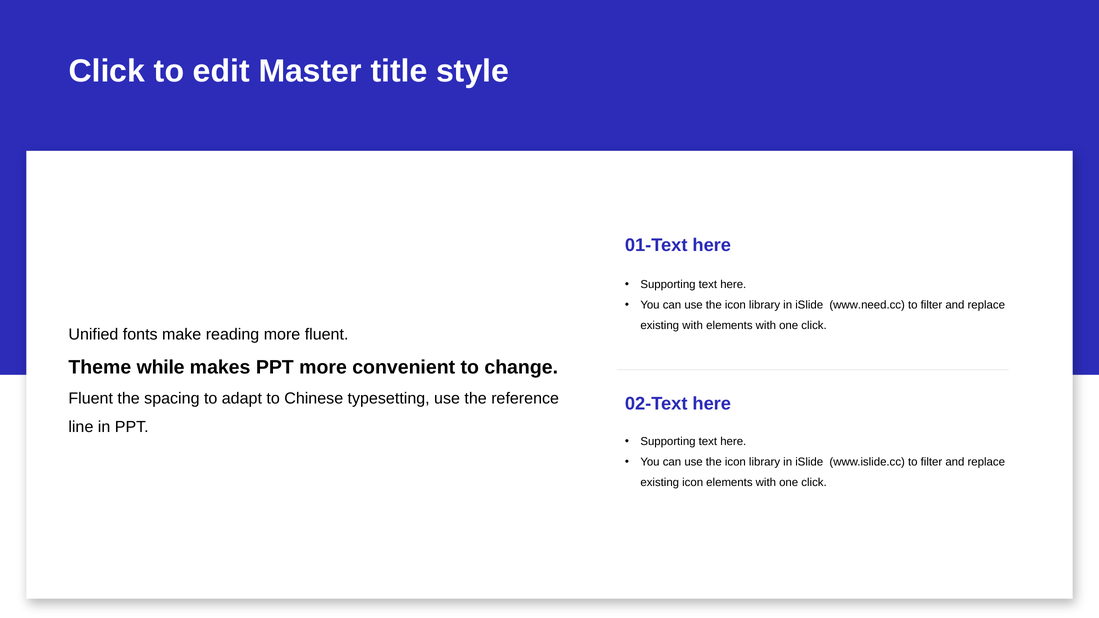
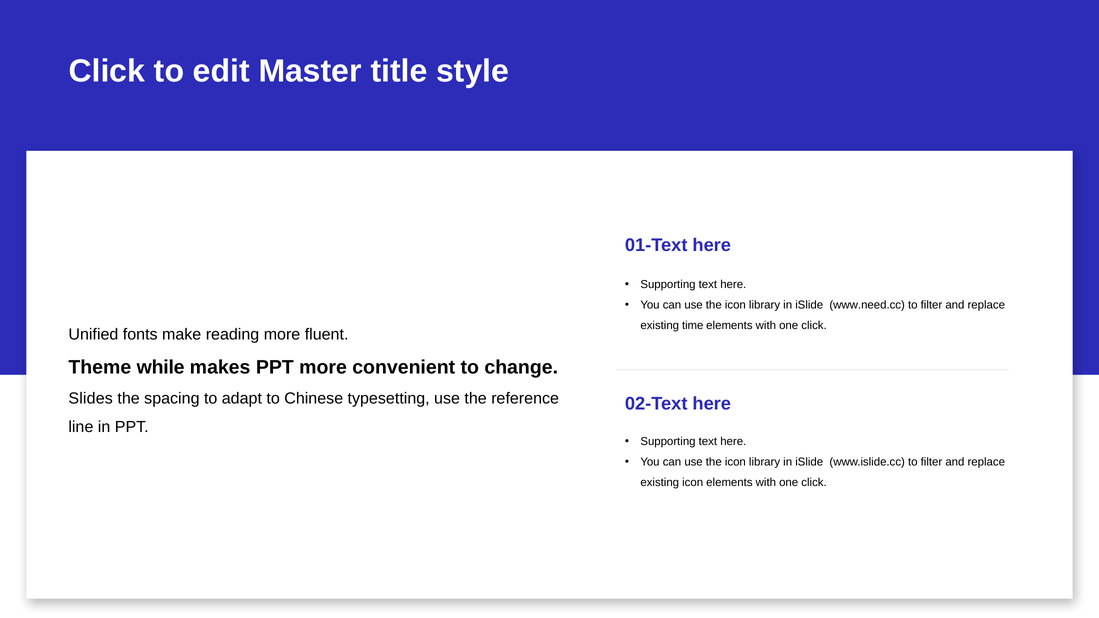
existing with: with -> time (693, 326)
Fluent: Fluent -> Slides (91, 398)
